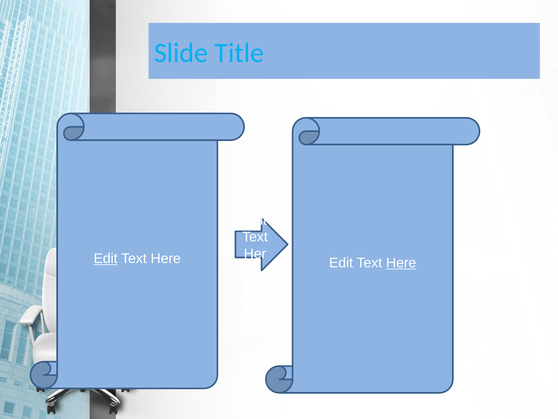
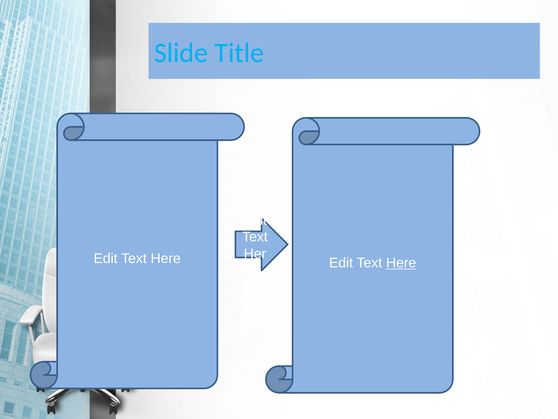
Edit underline: present -> none (106, 258)
